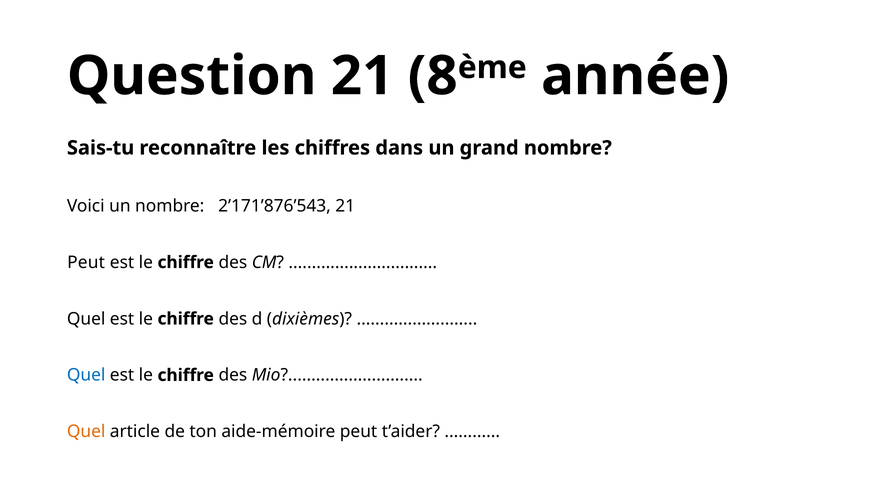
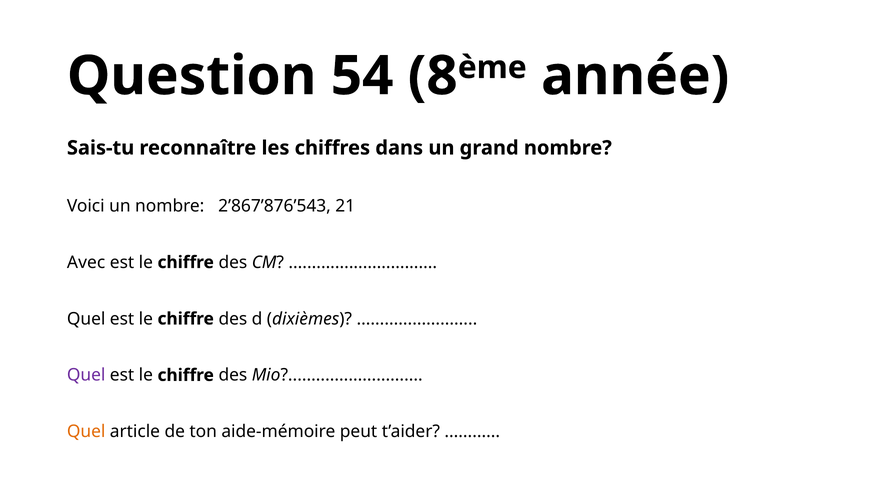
Question 21: 21 -> 54 (362, 76)
2’171’876’543: 2’171’876’543 -> 2’867’876’543 (275, 206)
Peut: Peut -> Avec (86, 262)
Quel colour: blue -> purple (86, 375)
